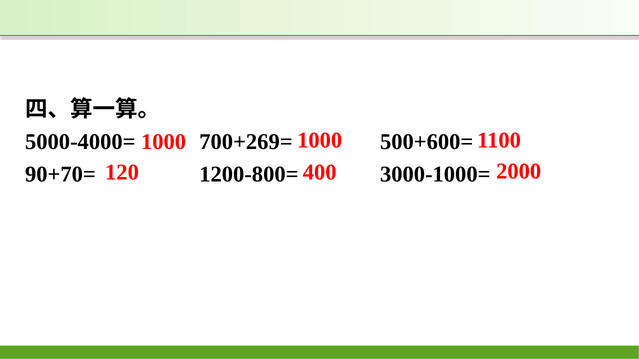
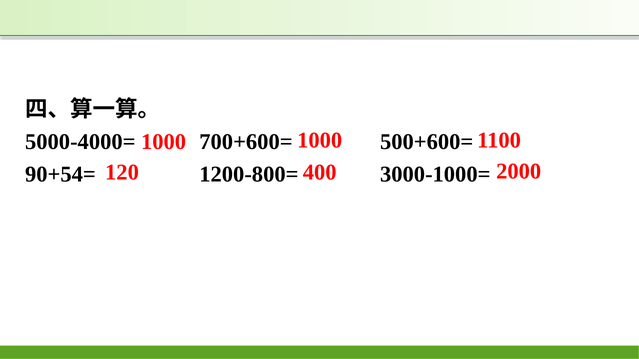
700+269=: 700+269= -> 700+600= (246, 142)
90+70=: 90+70= -> 90+54= (60, 174)
